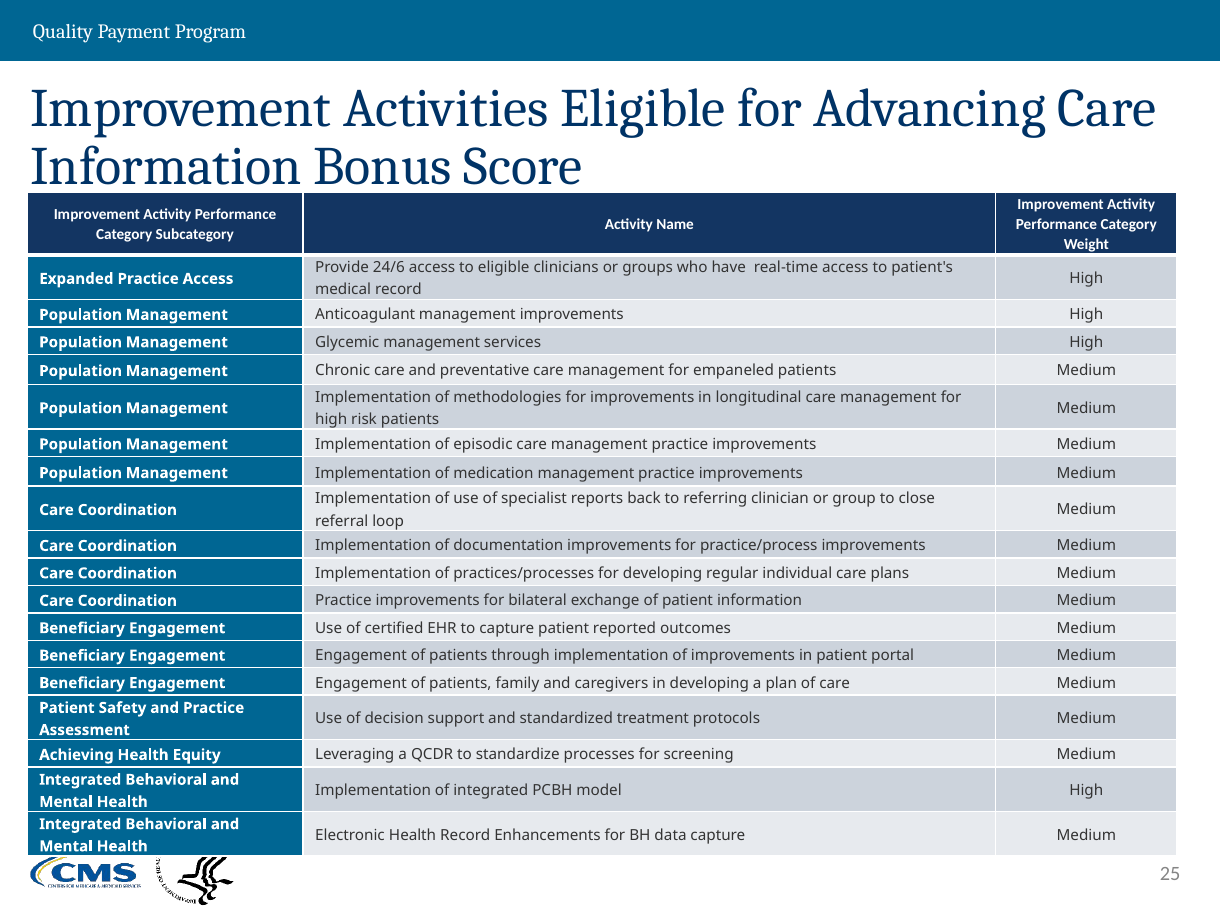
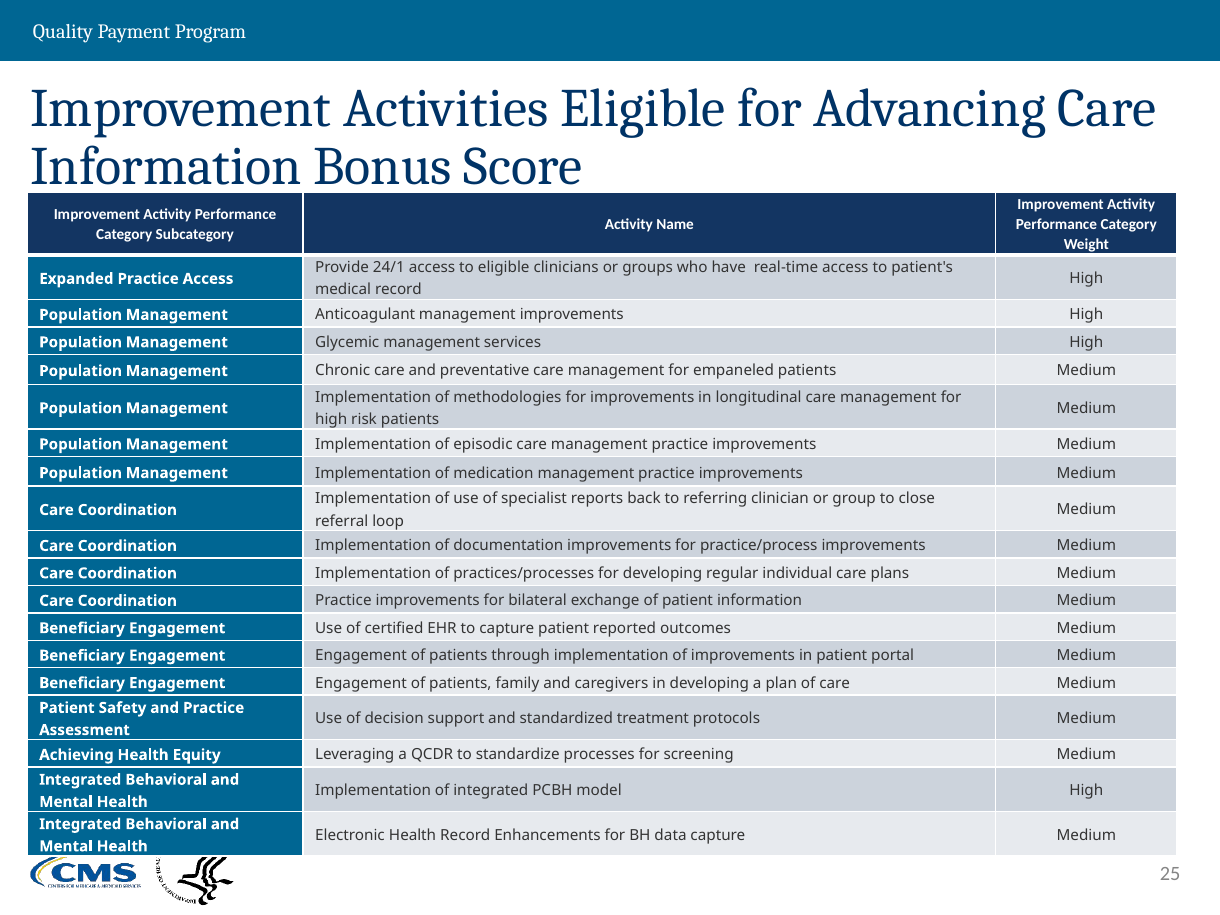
24/6: 24/6 -> 24/1 (389, 268)
